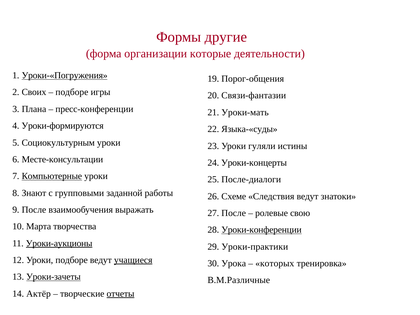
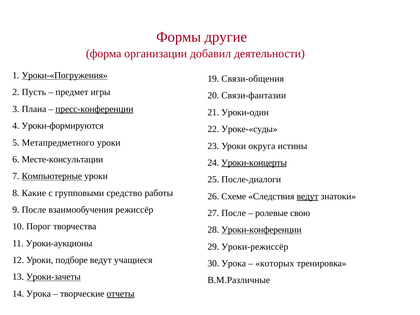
которые: которые -> добавил (211, 54)
Порог-общения: Порог-общения -> Связи-общения (253, 79)
Своих: Своих -> Пусть (34, 92)
подборе: подборе -> предмет (72, 92)
пресс-конференции underline: none -> present (94, 109)
Уроки-мать: Уроки-мать -> Уроки-один (245, 112)
Языка-«суды: Языка-«суды -> Уроке-«суды (249, 129)
Социокультурным: Социокультурным -> Метапредметного (58, 143)
гуляли: гуляли -> округа (262, 146)
Уроки-концерты underline: none -> present (254, 163)
Знают: Знают -> Какие (34, 193)
заданной: заданной -> средство (124, 193)
ведут underline: none -> present (308, 196)
выражать: выражать -> режиссёр (134, 210)
Марта: Марта -> Порог (39, 227)
Уроки-аукционы underline: present -> none (59, 243)
Уроки-практики: Уроки-практики -> Уроки-режиссёр (255, 247)
учащиеся underline: present -> none (133, 260)
14 Актёр: Актёр -> Урока (39, 294)
